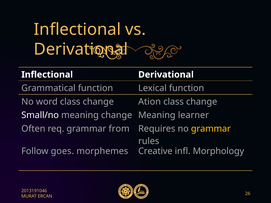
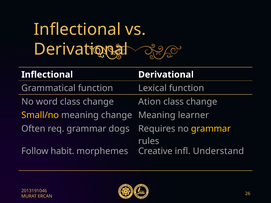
Small/no colour: white -> yellow (40, 115)
from: from -> dogs (119, 129)
goes: goes -> habit (62, 151)
Morphology: Morphology -> Understand (218, 151)
